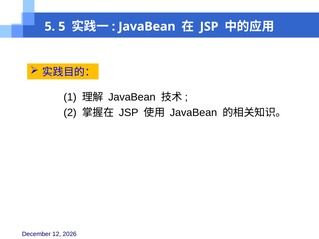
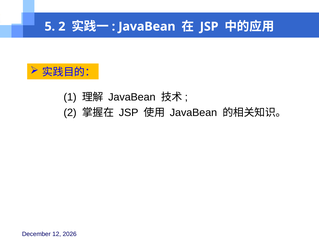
5 5: 5 -> 2 (62, 27)
